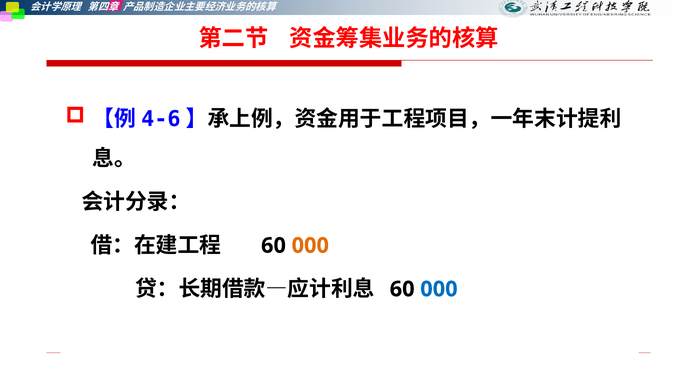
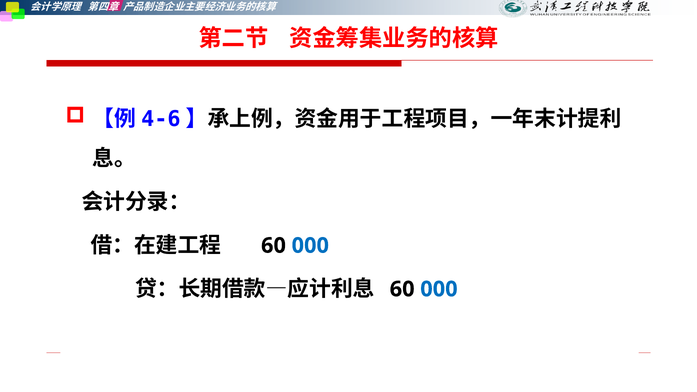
000 colour: orange -> blue (310, 246)
